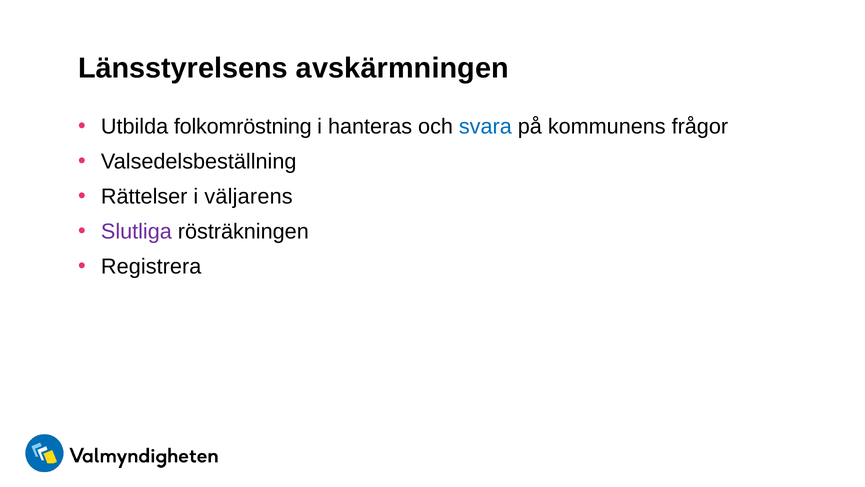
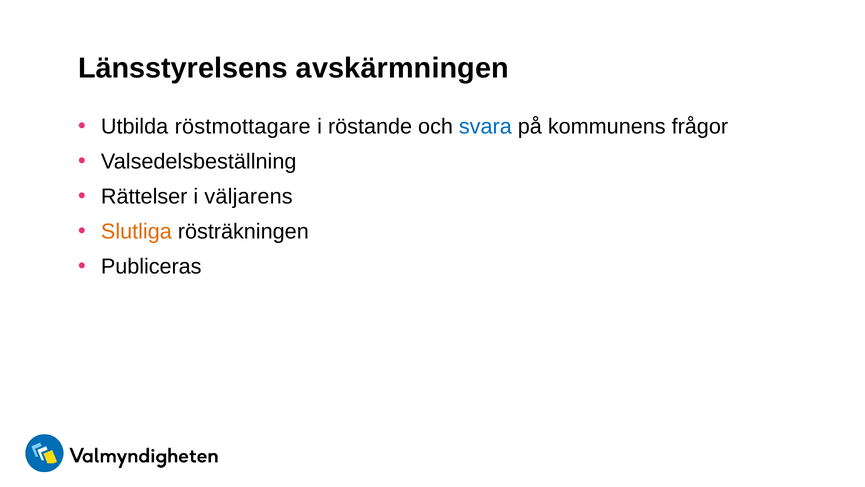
folkomröstning: folkomröstning -> röstmottagare (243, 127)
hanteras: hanteras -> röstande (370, 127)
Slutliga colour: purple -> orange (136, 232)
Registrera: Registrera -> Publiceras (151, 267)
